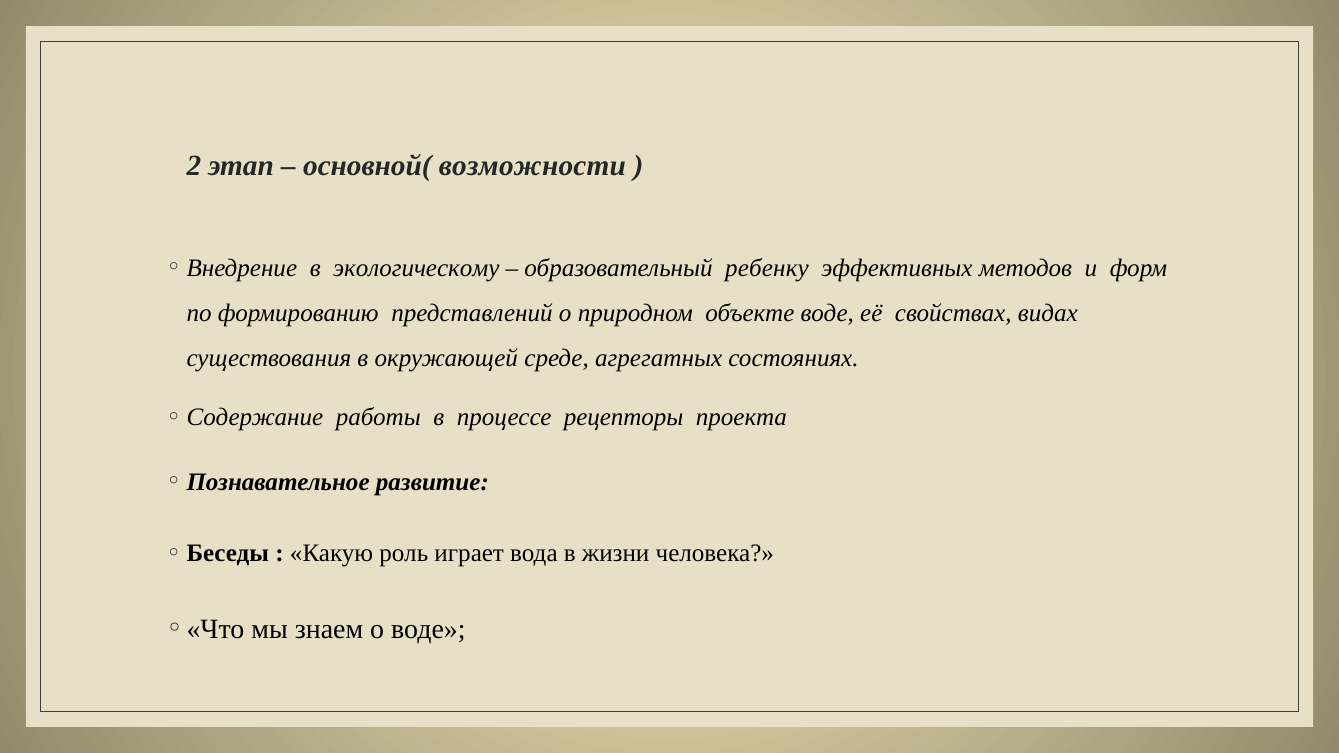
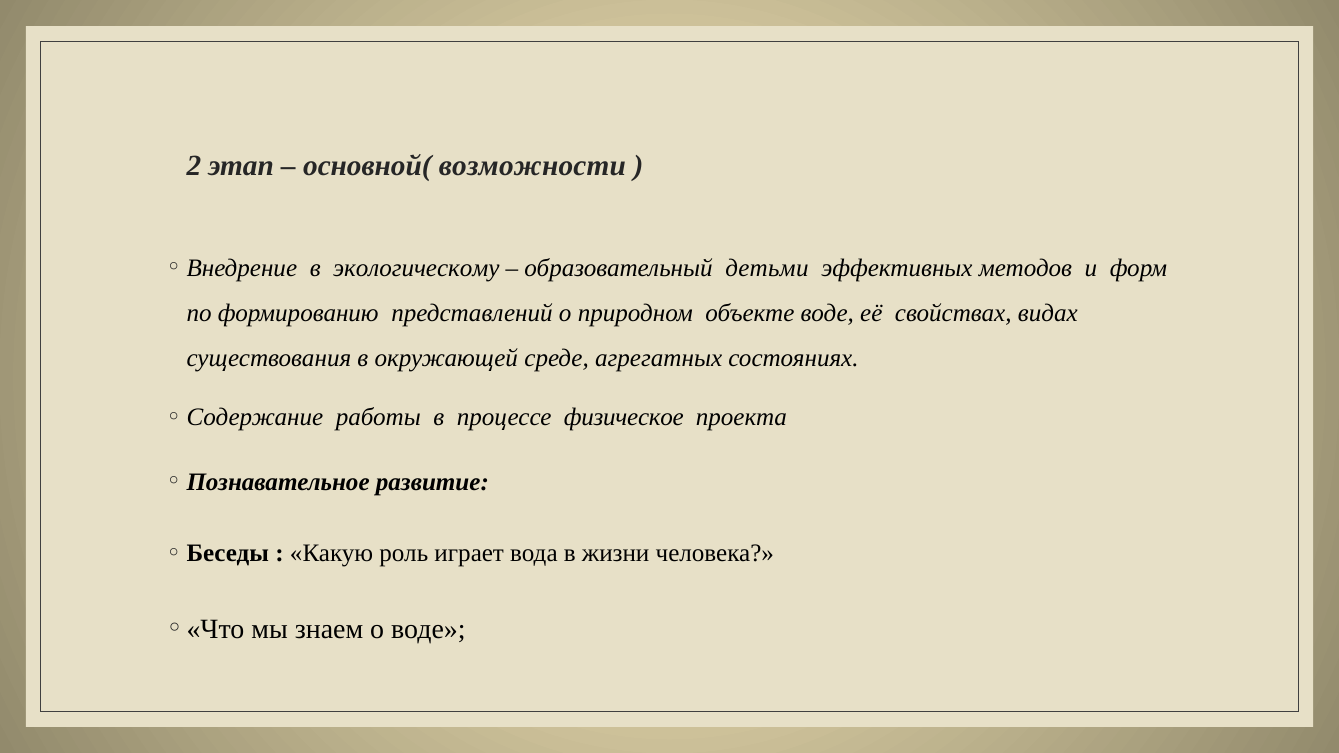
ребенку: ребенку -> детьми (767, 268)
рецепторы: рецепторы -> физическое (624, 417)
